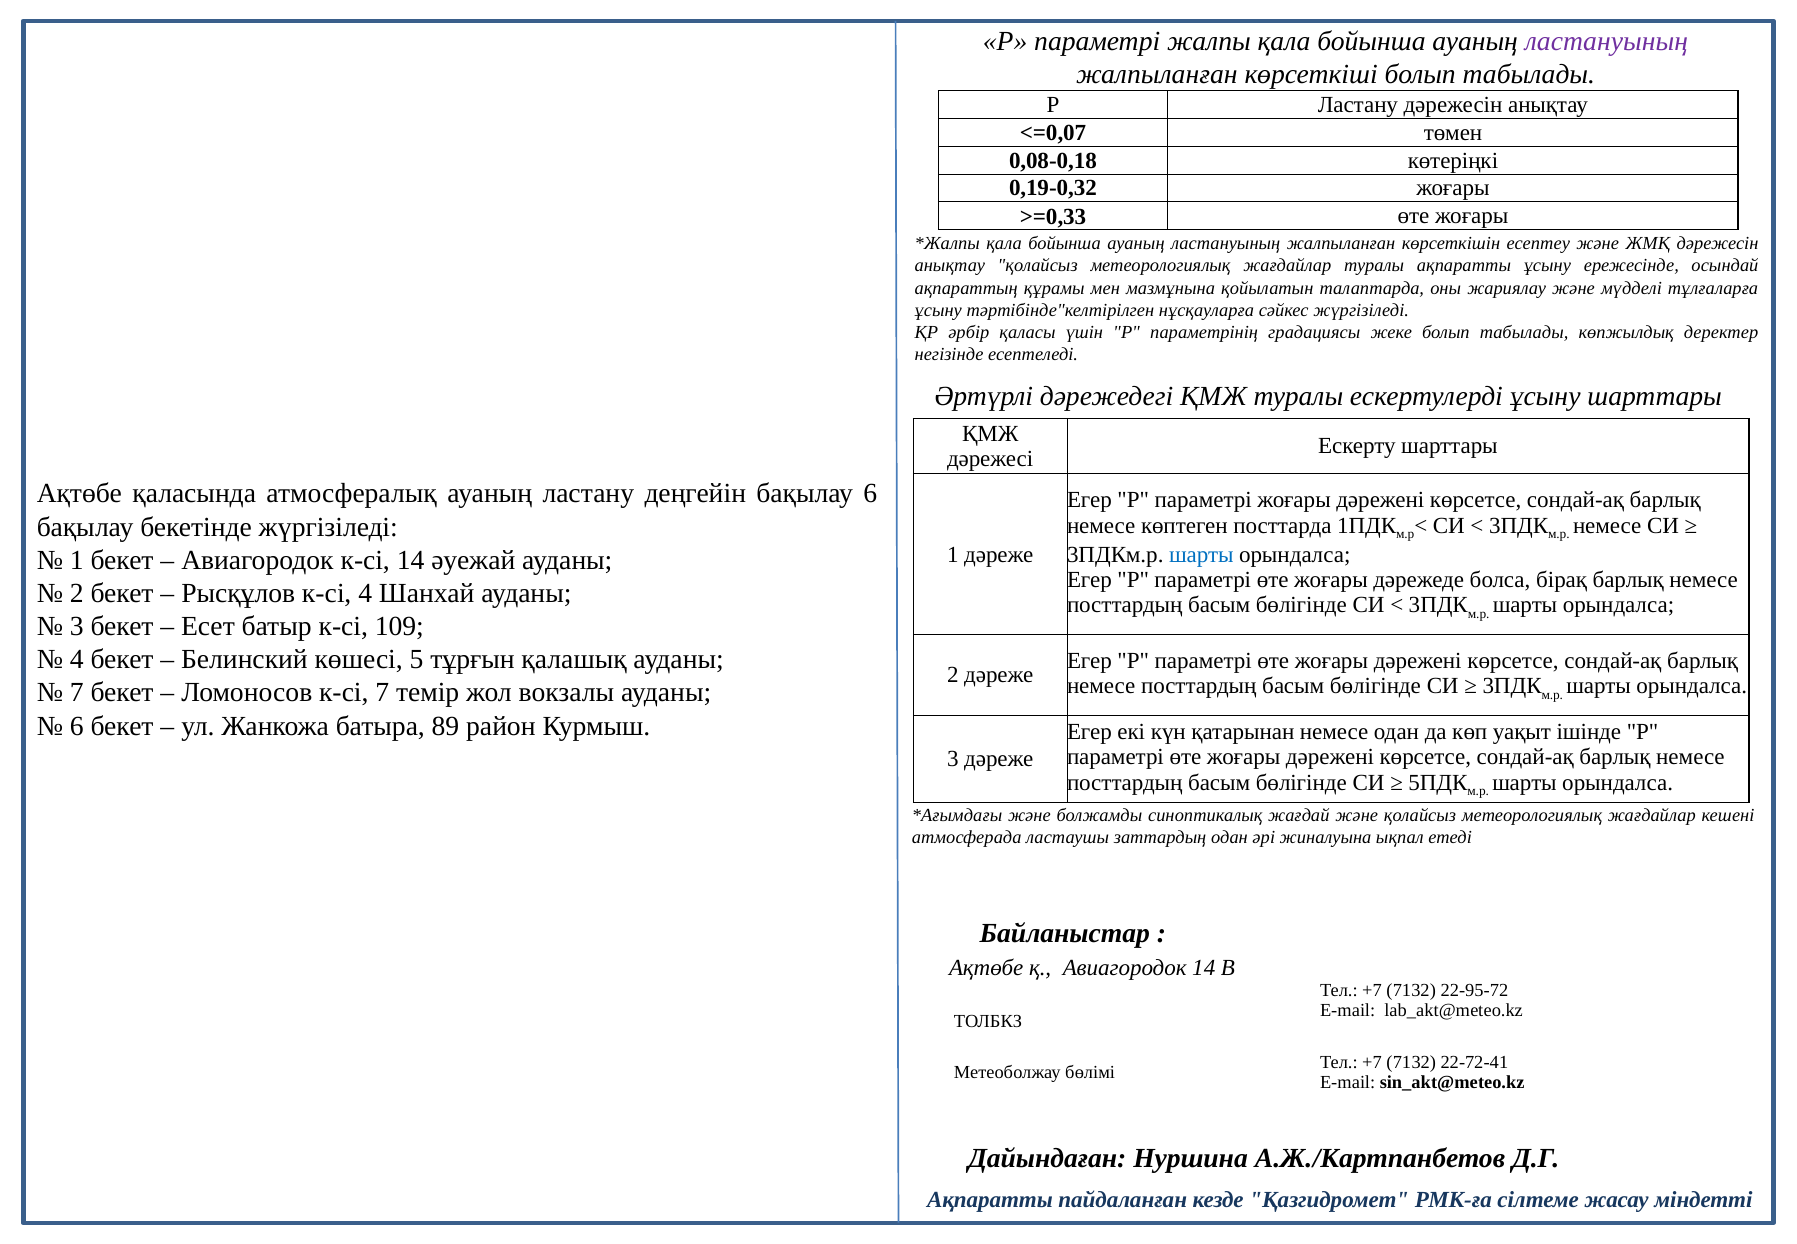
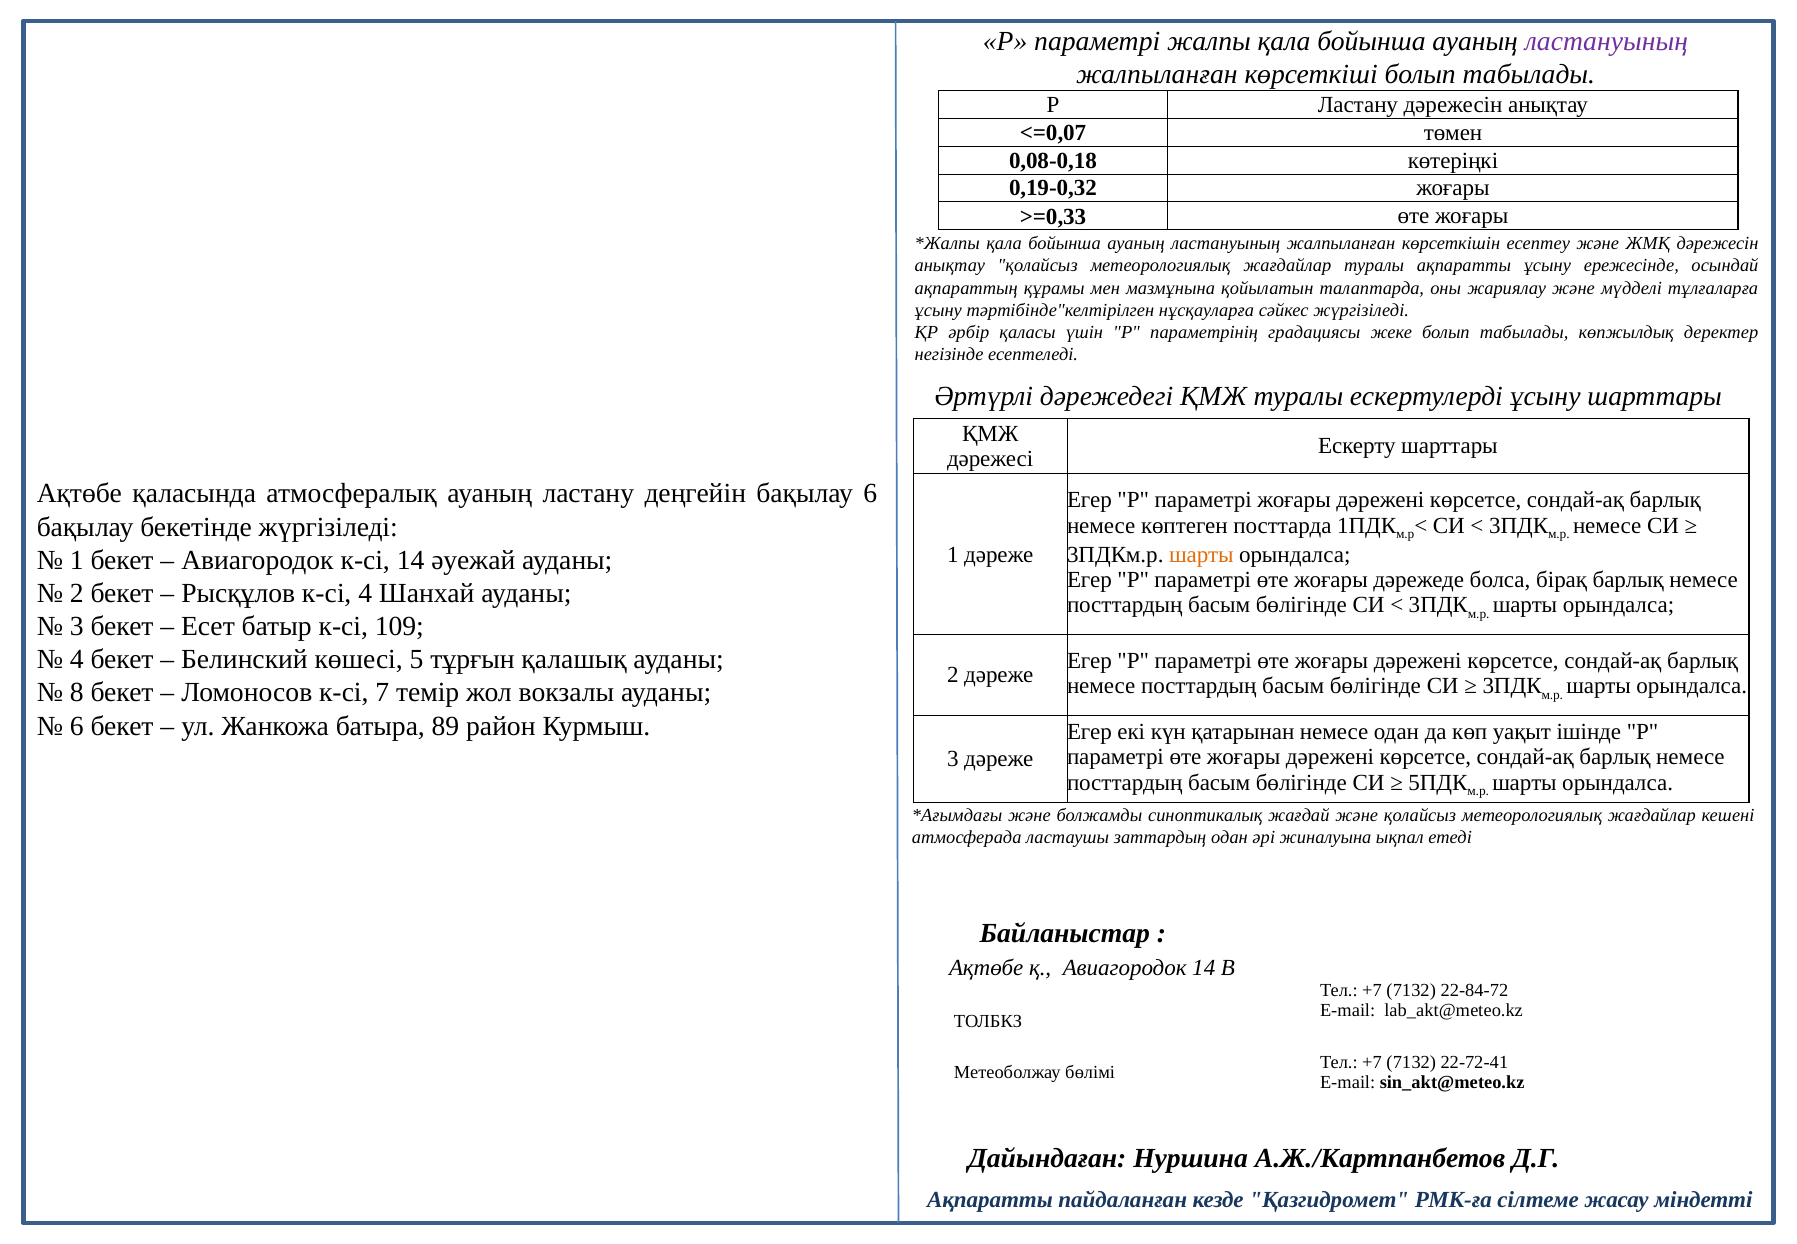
шарты colour: blue -> orange (1201, 555)
7: 7 -> 8 (77, 693)
22-95-72: 22-95-72 -> 22-84-72 (1474, 990)
